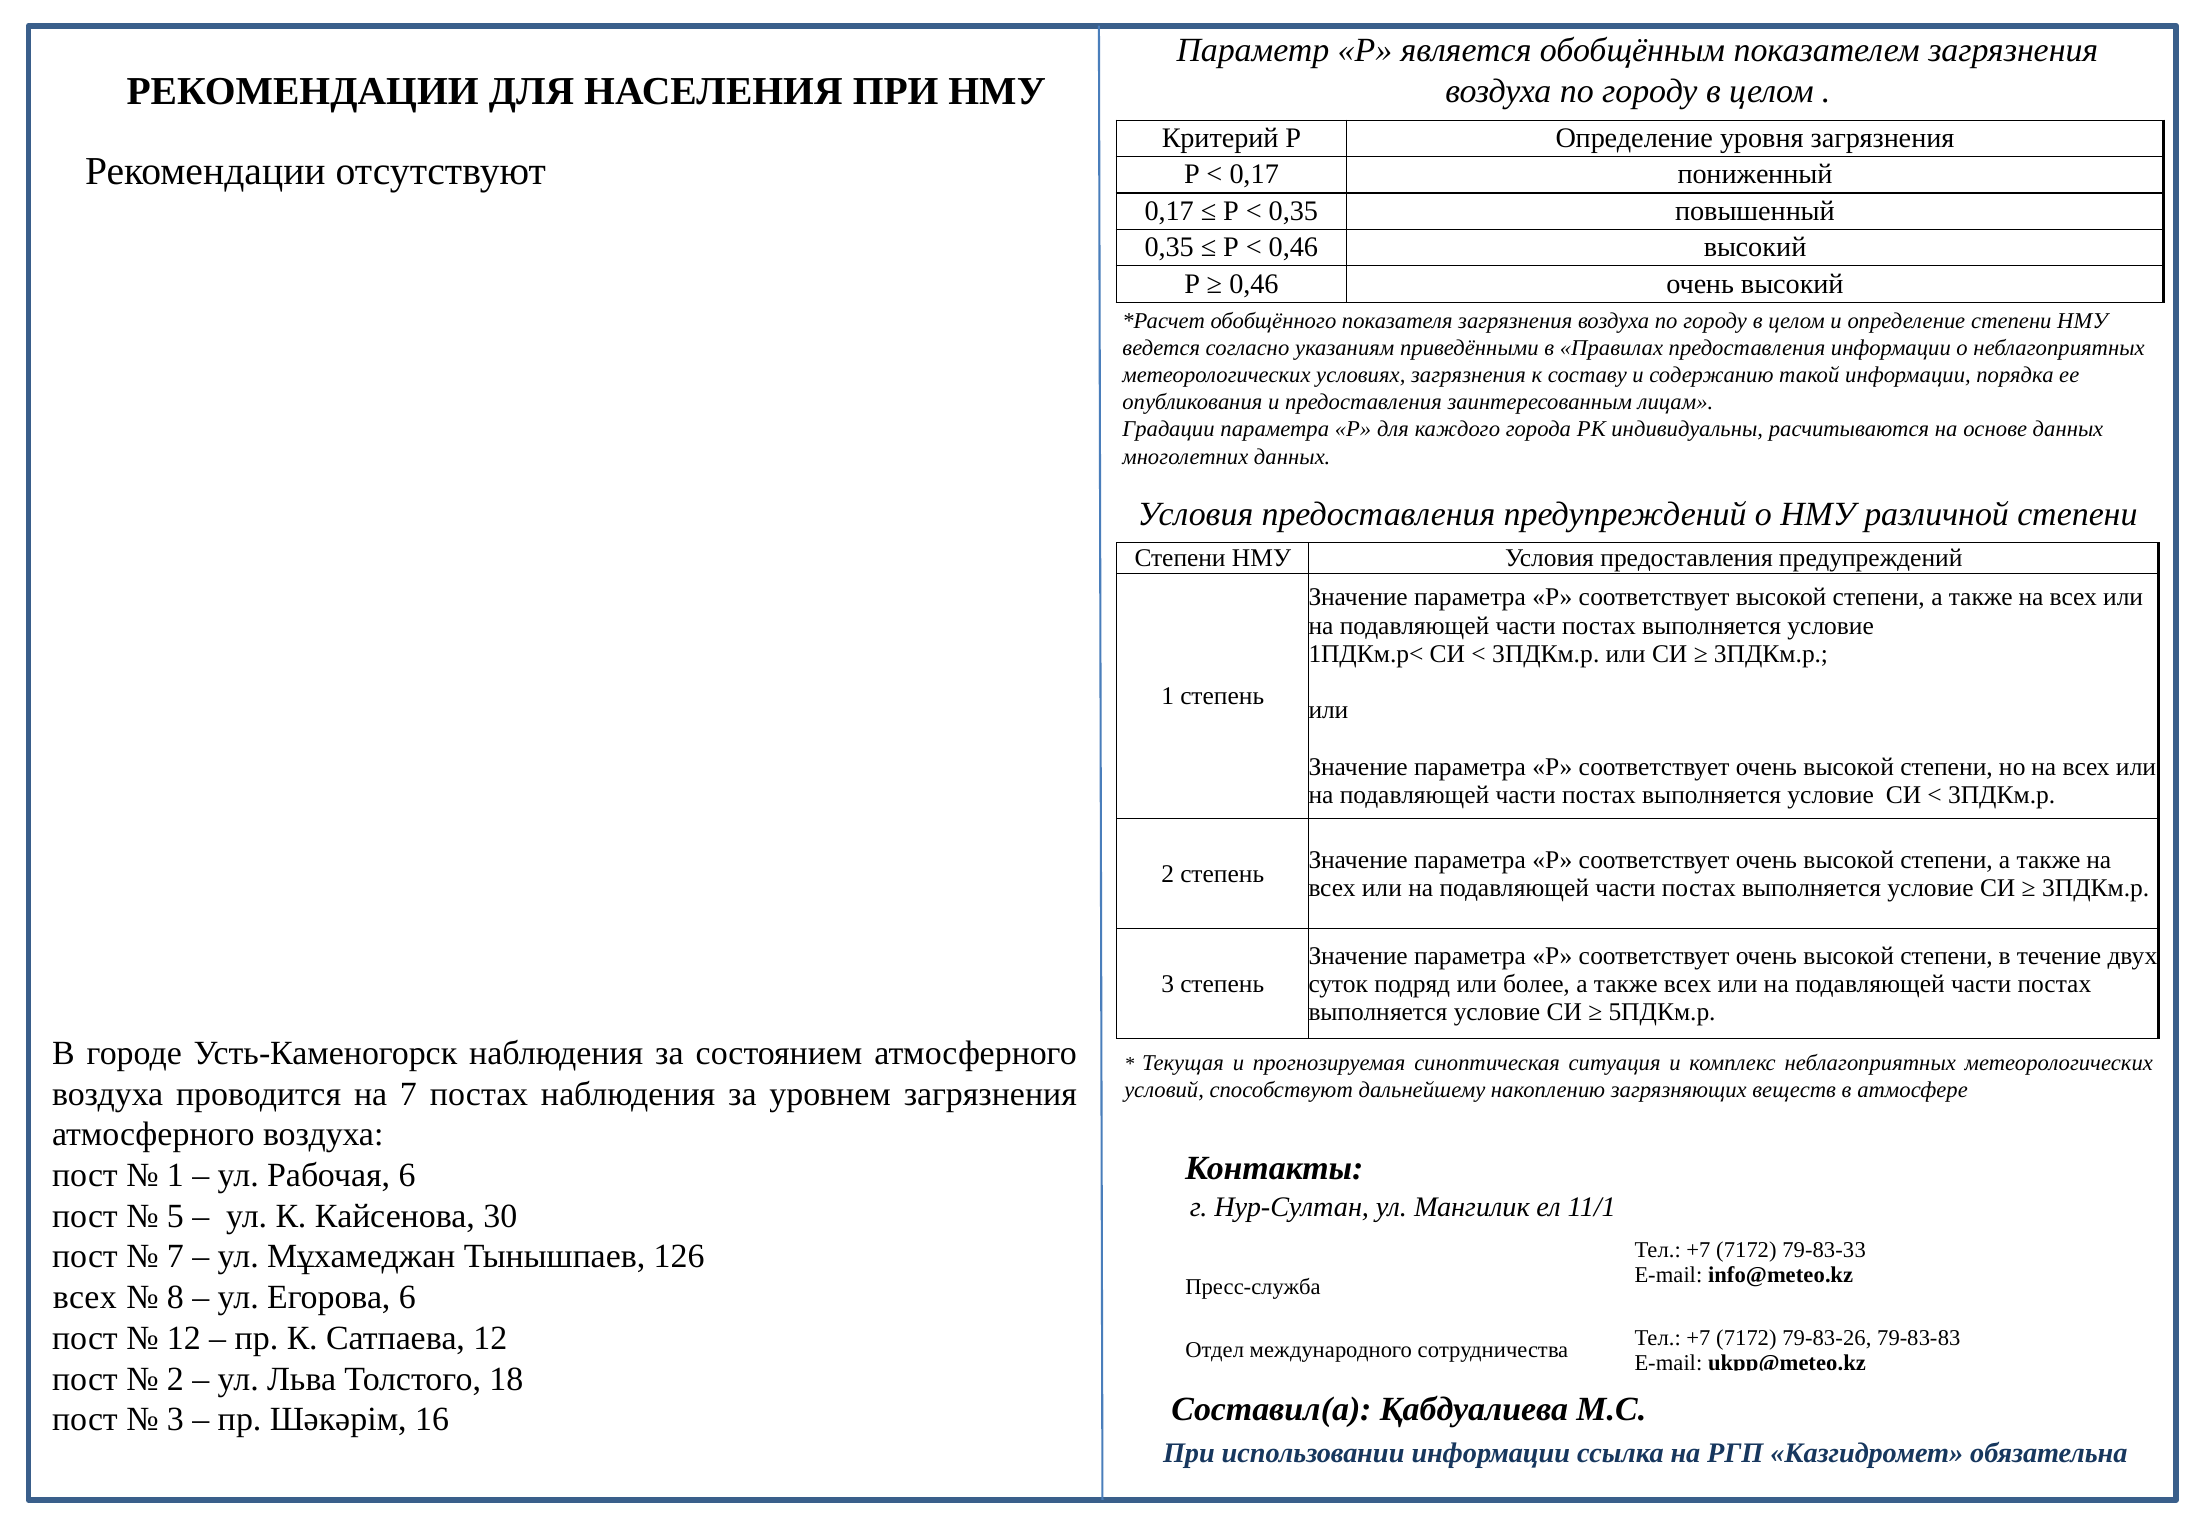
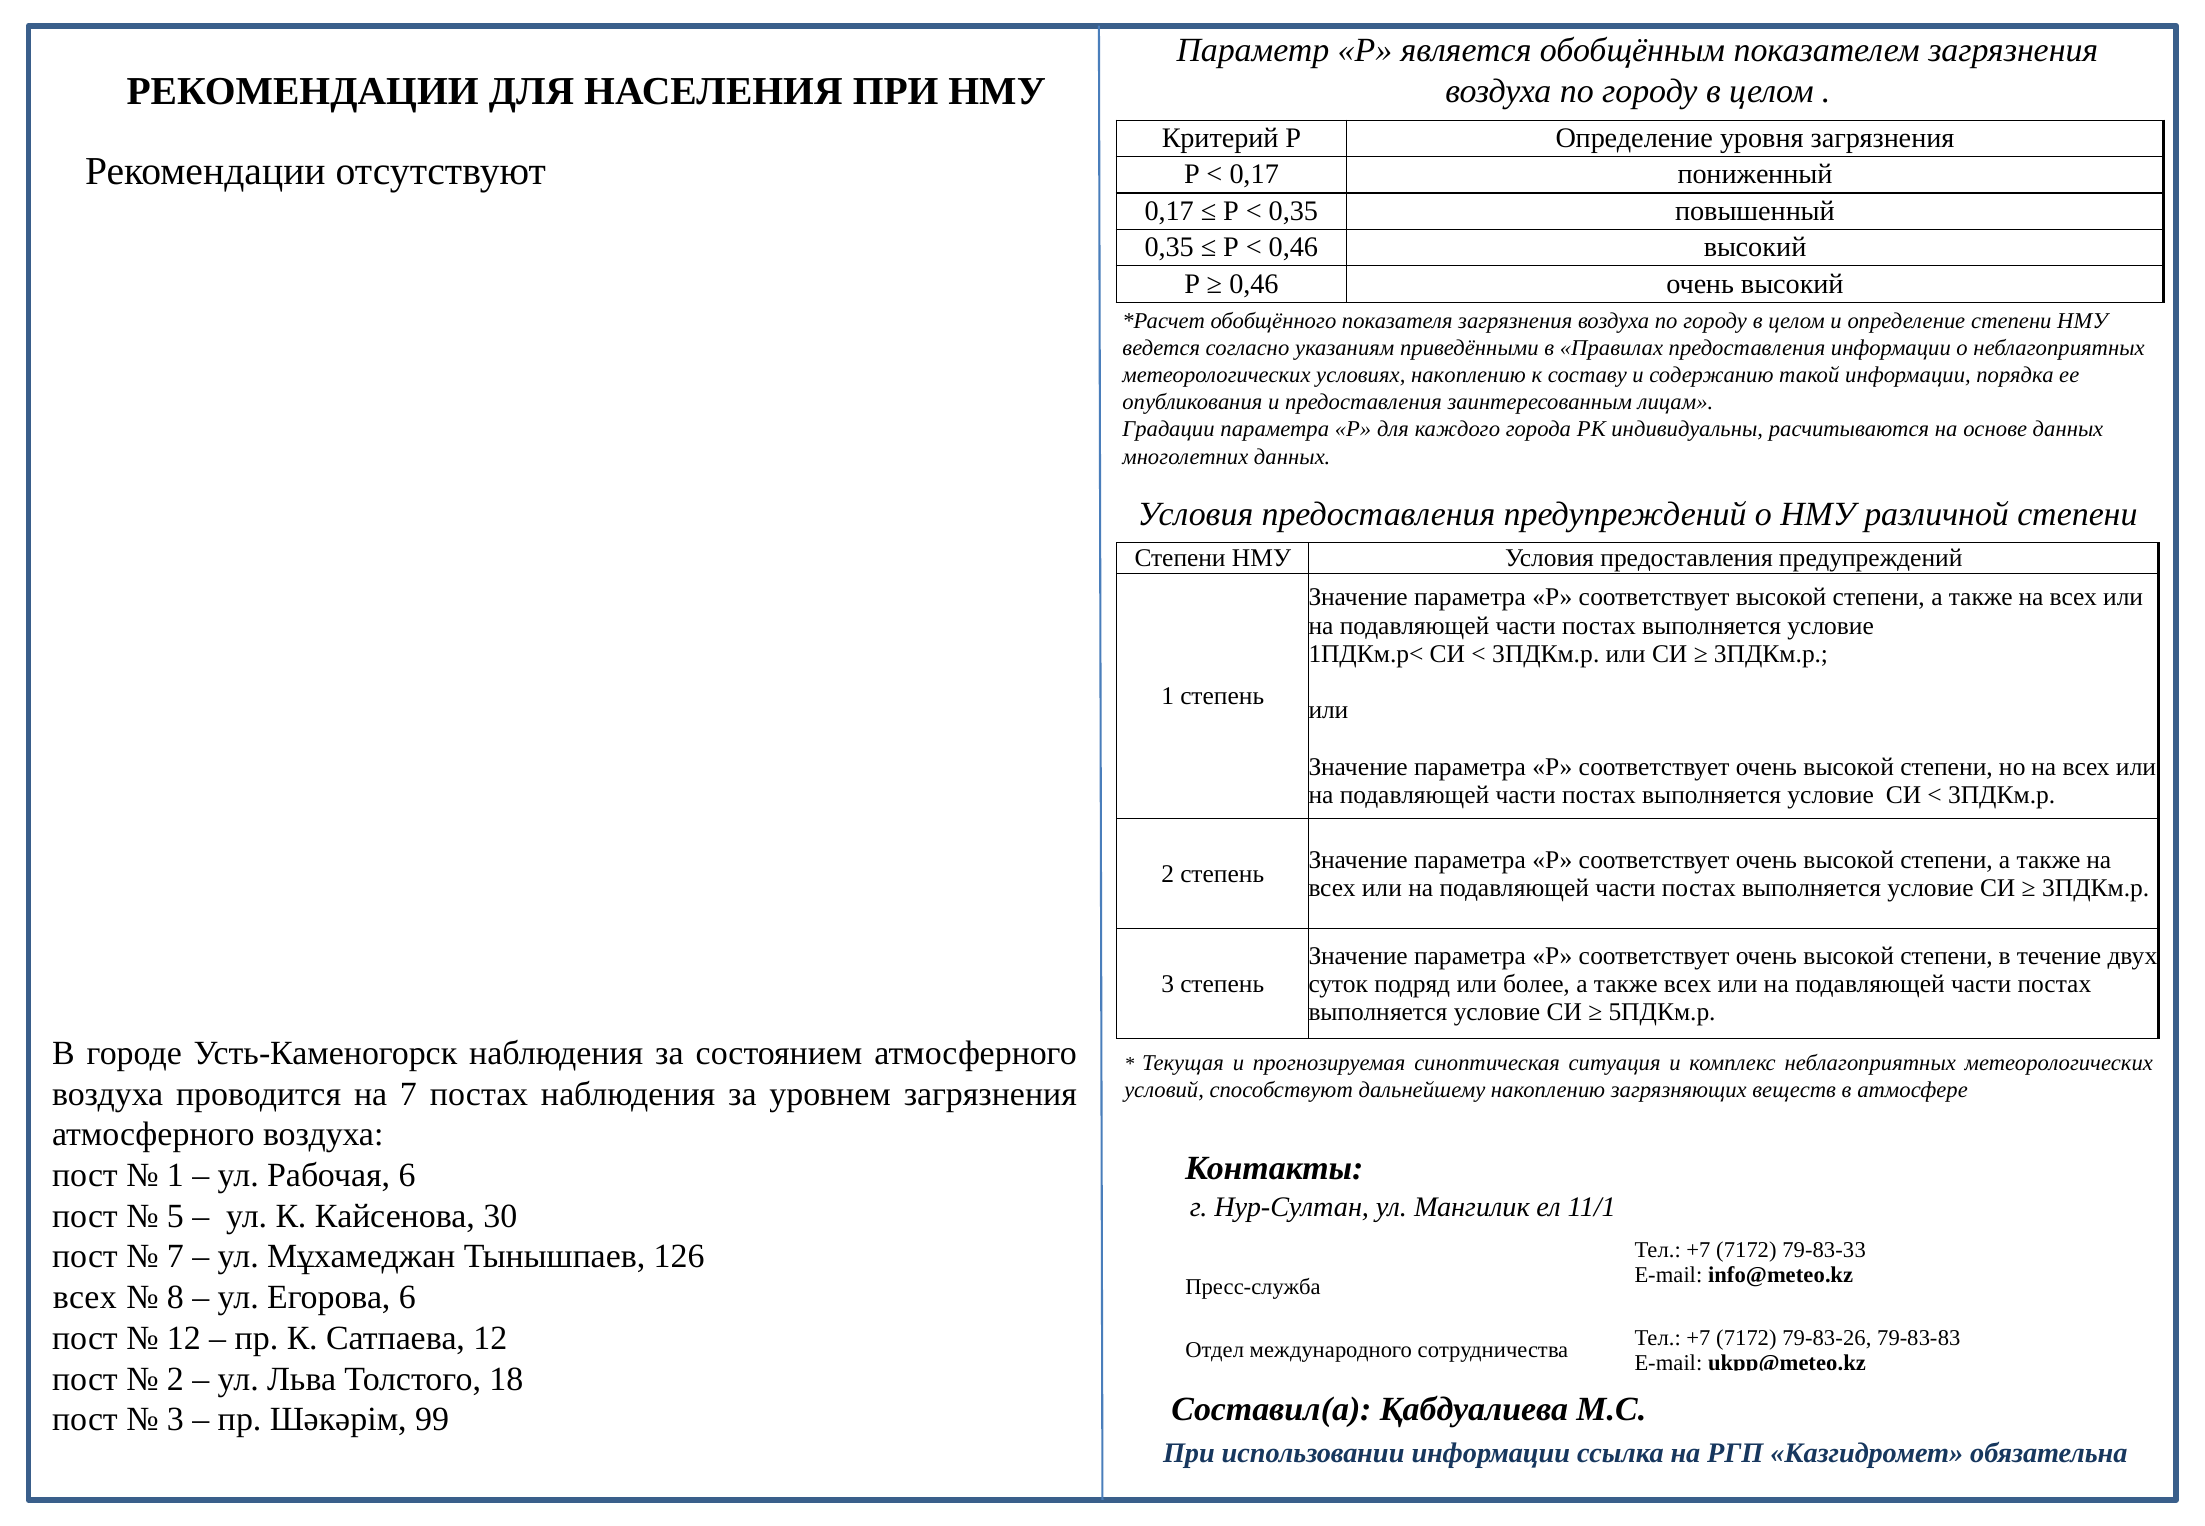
условиях загрязнения: загрязнения -> накоплению (1468, 375)
16: 16 -> 99 (432, 1420)
